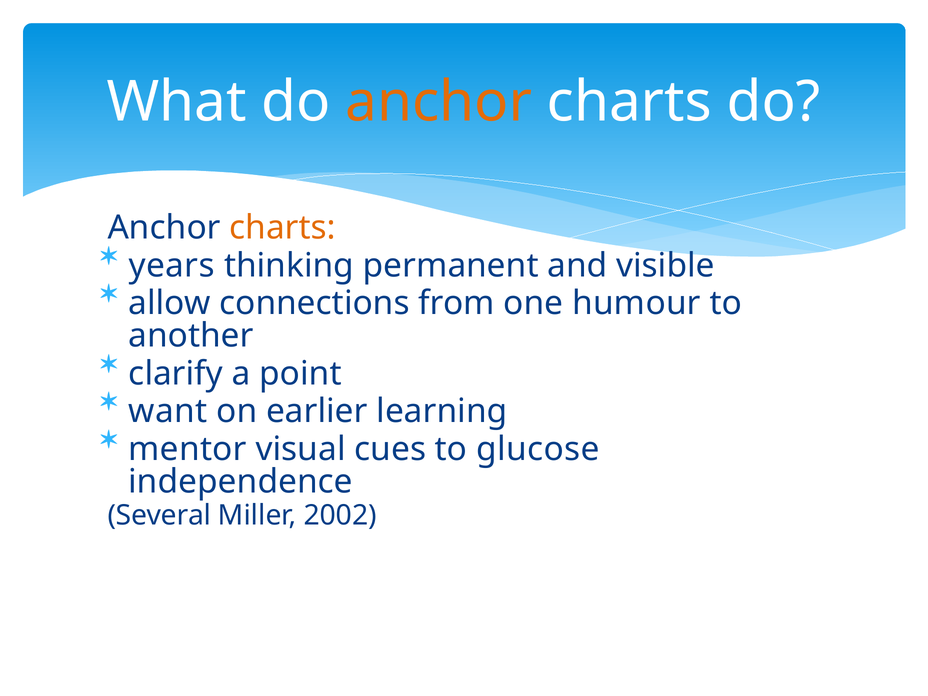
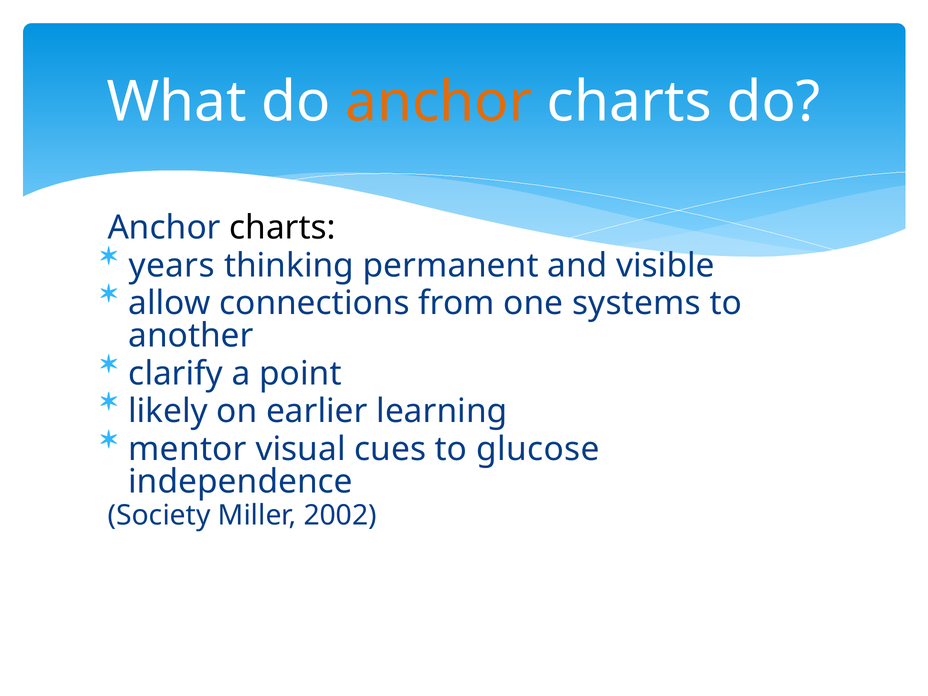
charts colour: orange -> black (283, 228)
humour: humour -> systems (636, 303)
want: want -> likely (168, 411)
Several: Several -> Society (159, 515)
